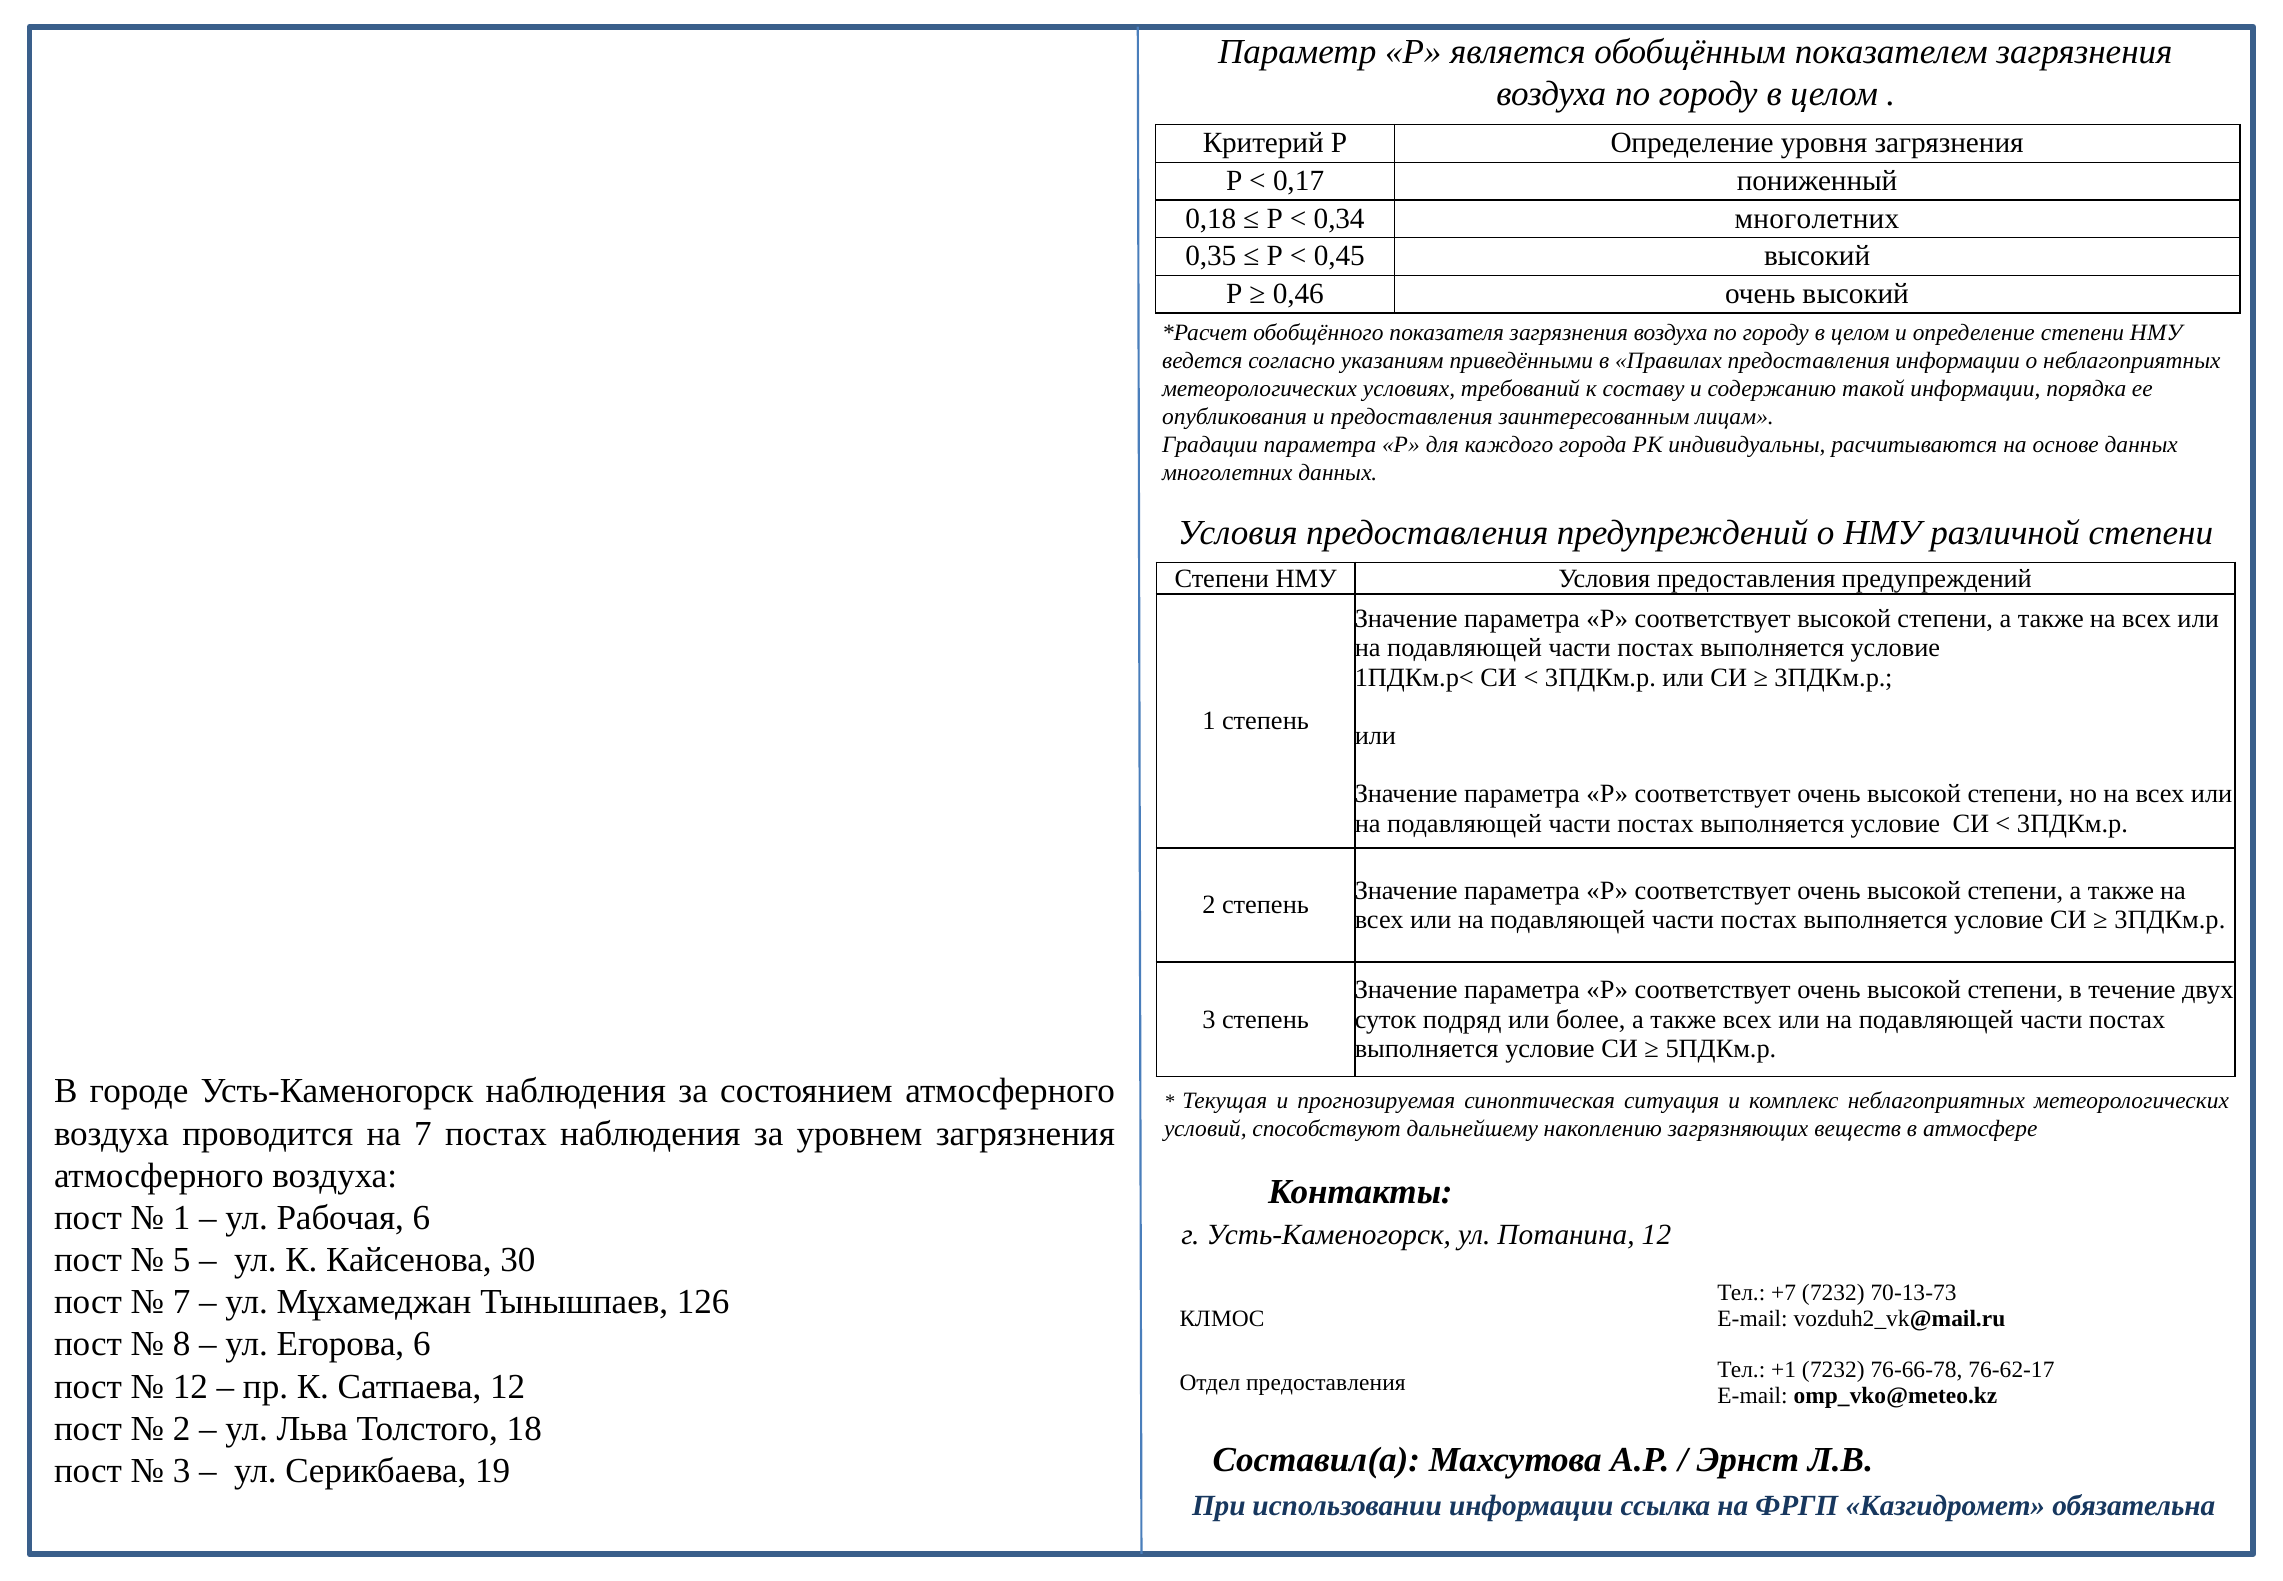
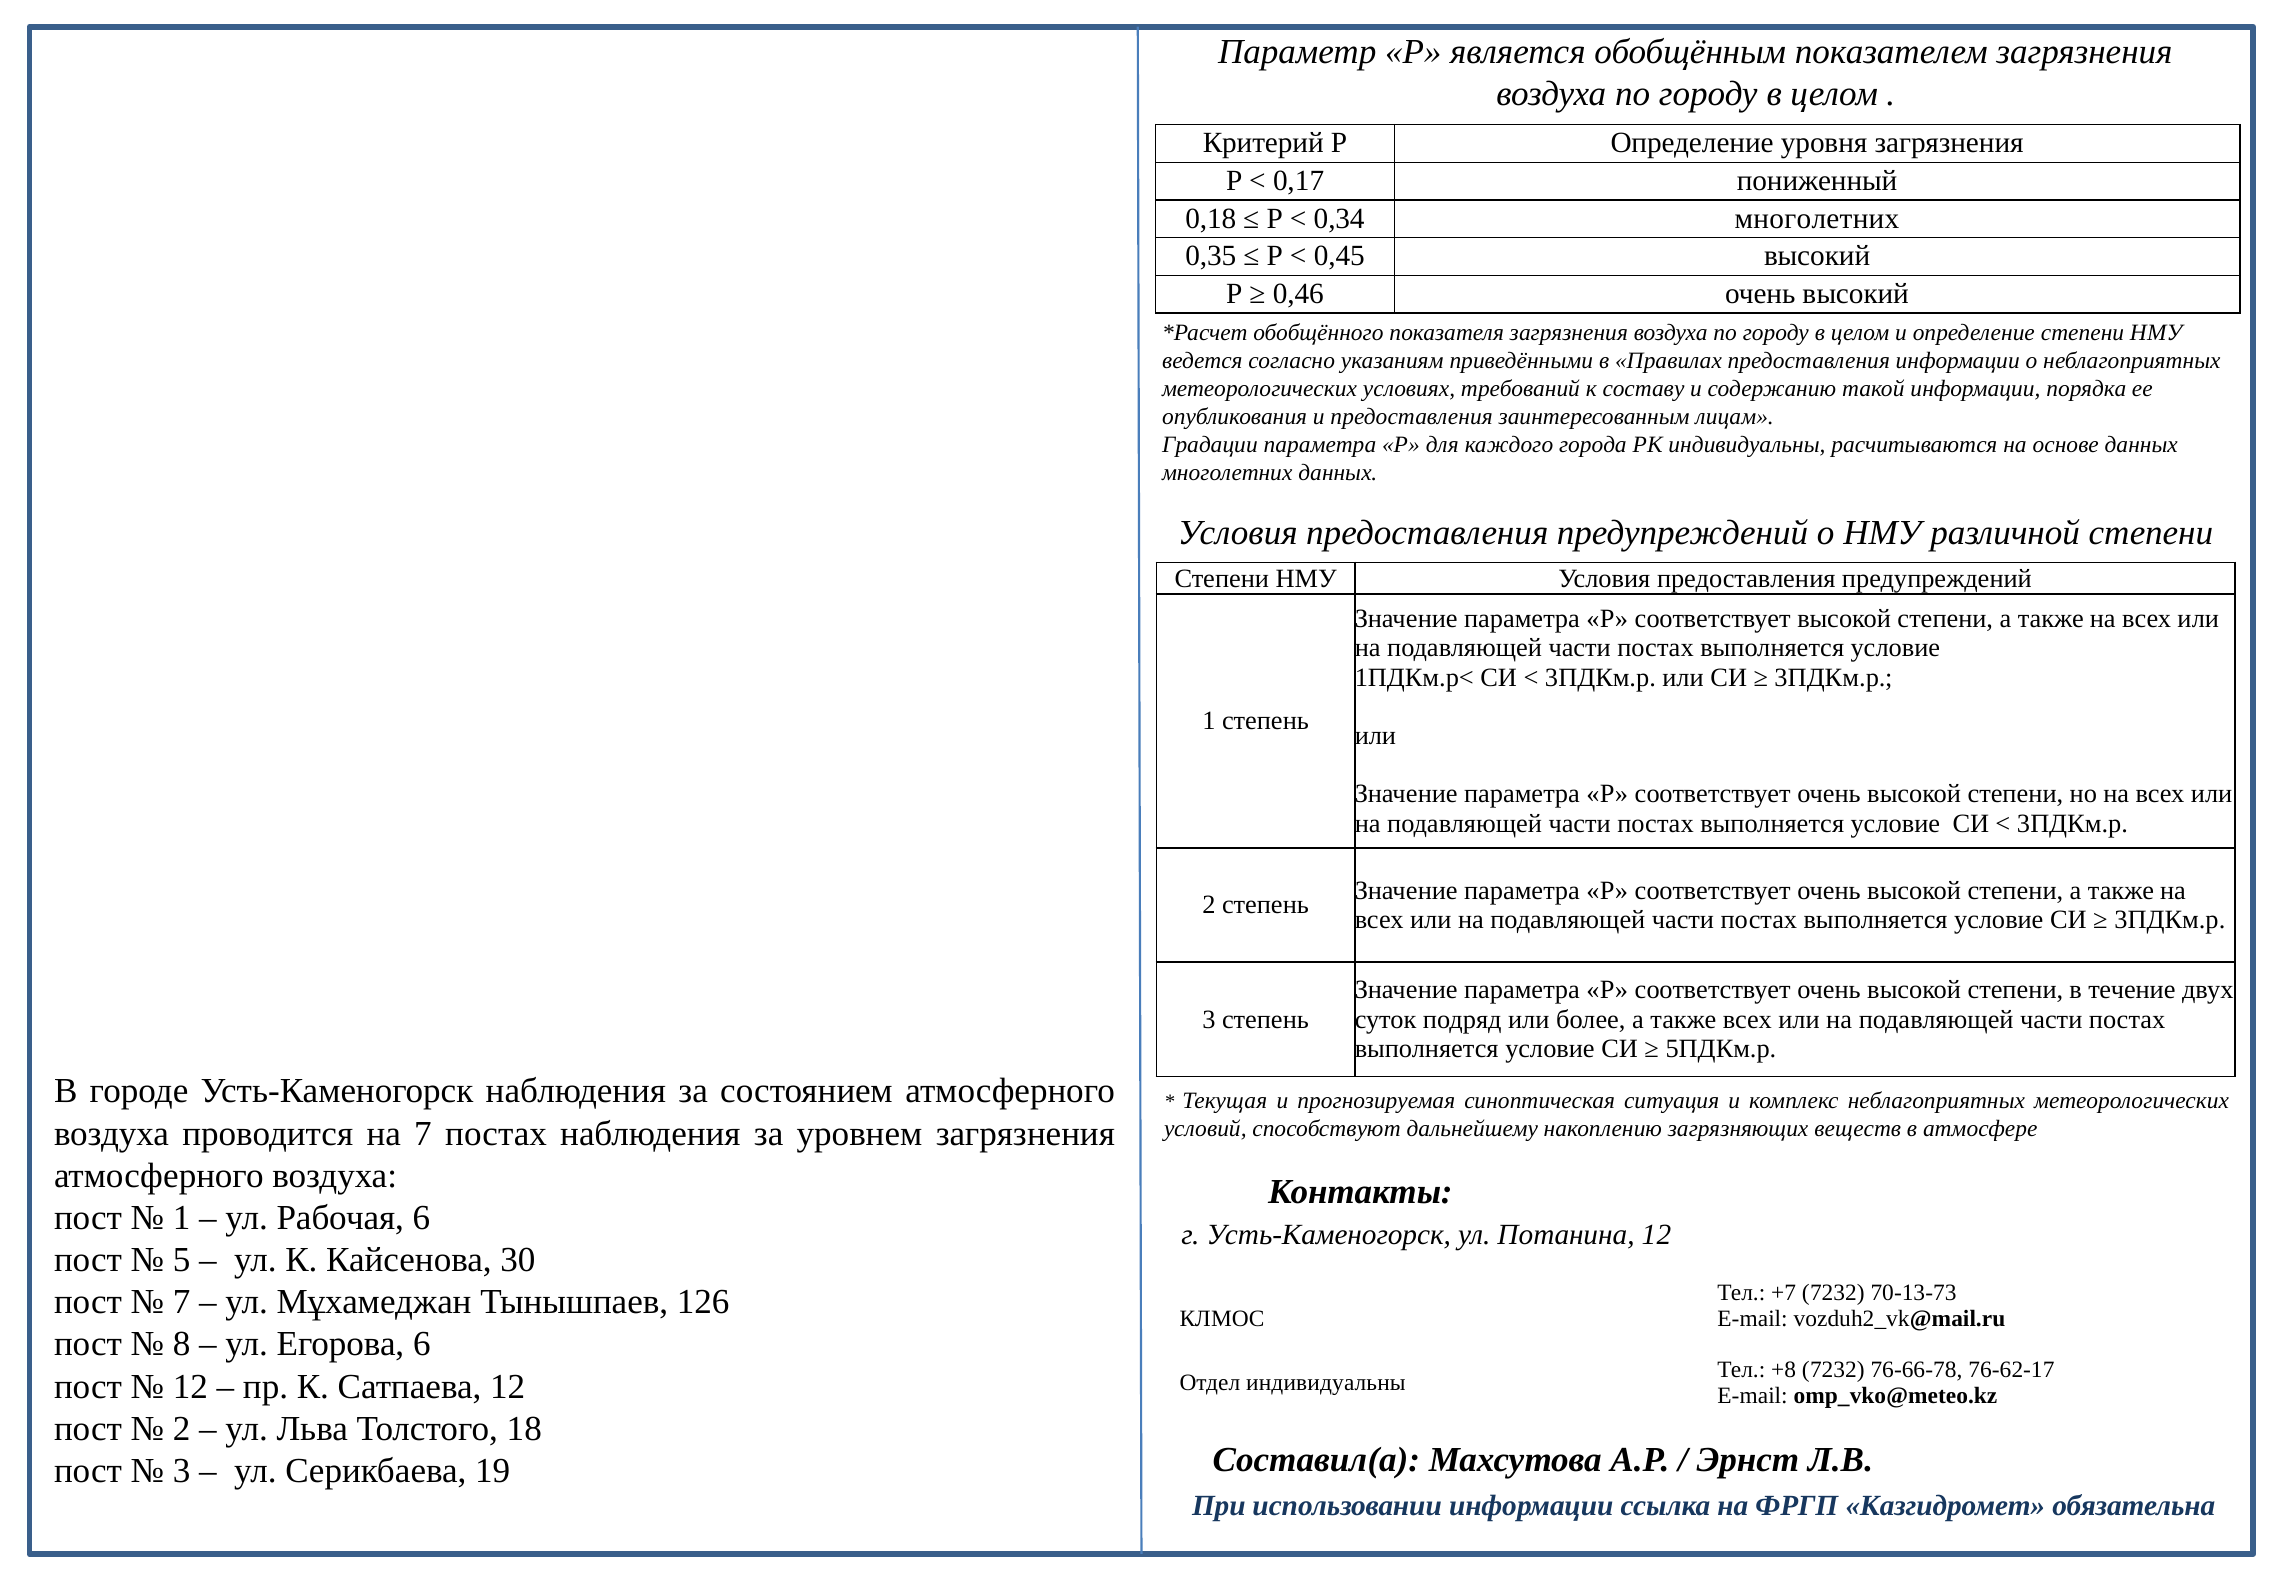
+1: +1 -> +8 (1784, 1370)
Отдел предоставления: предоставления -> индивидуальны (1326, 1383)
